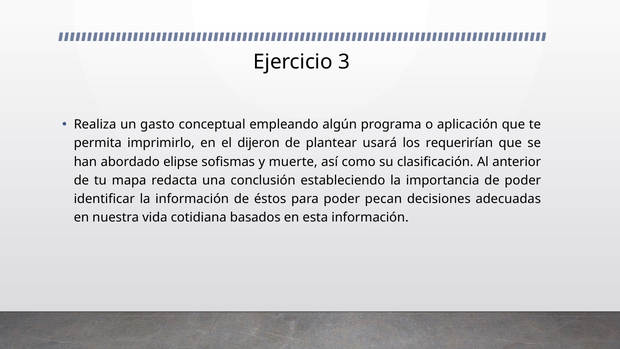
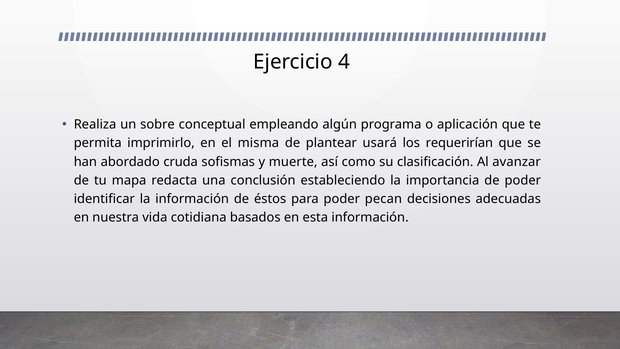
3: 3 -> 4 (344, 62)
gasto: gasto -> sobre (157, 125)
dijeron: dijeron -> misma (258, 143)
elipse: elipse -> cruda (181, 162)
anterior: anterior -> avanzar (517, 162)
